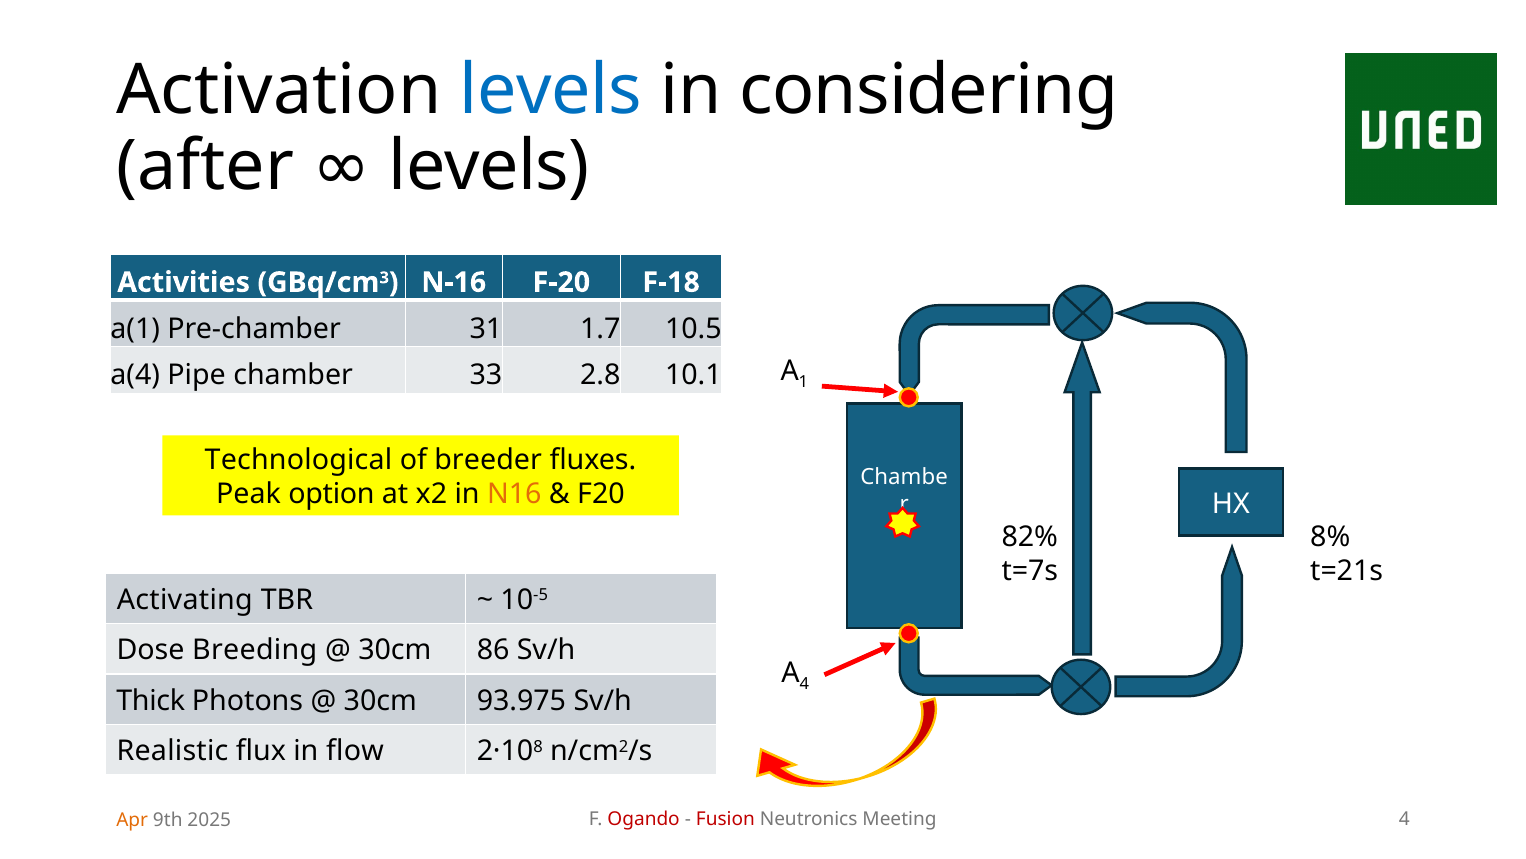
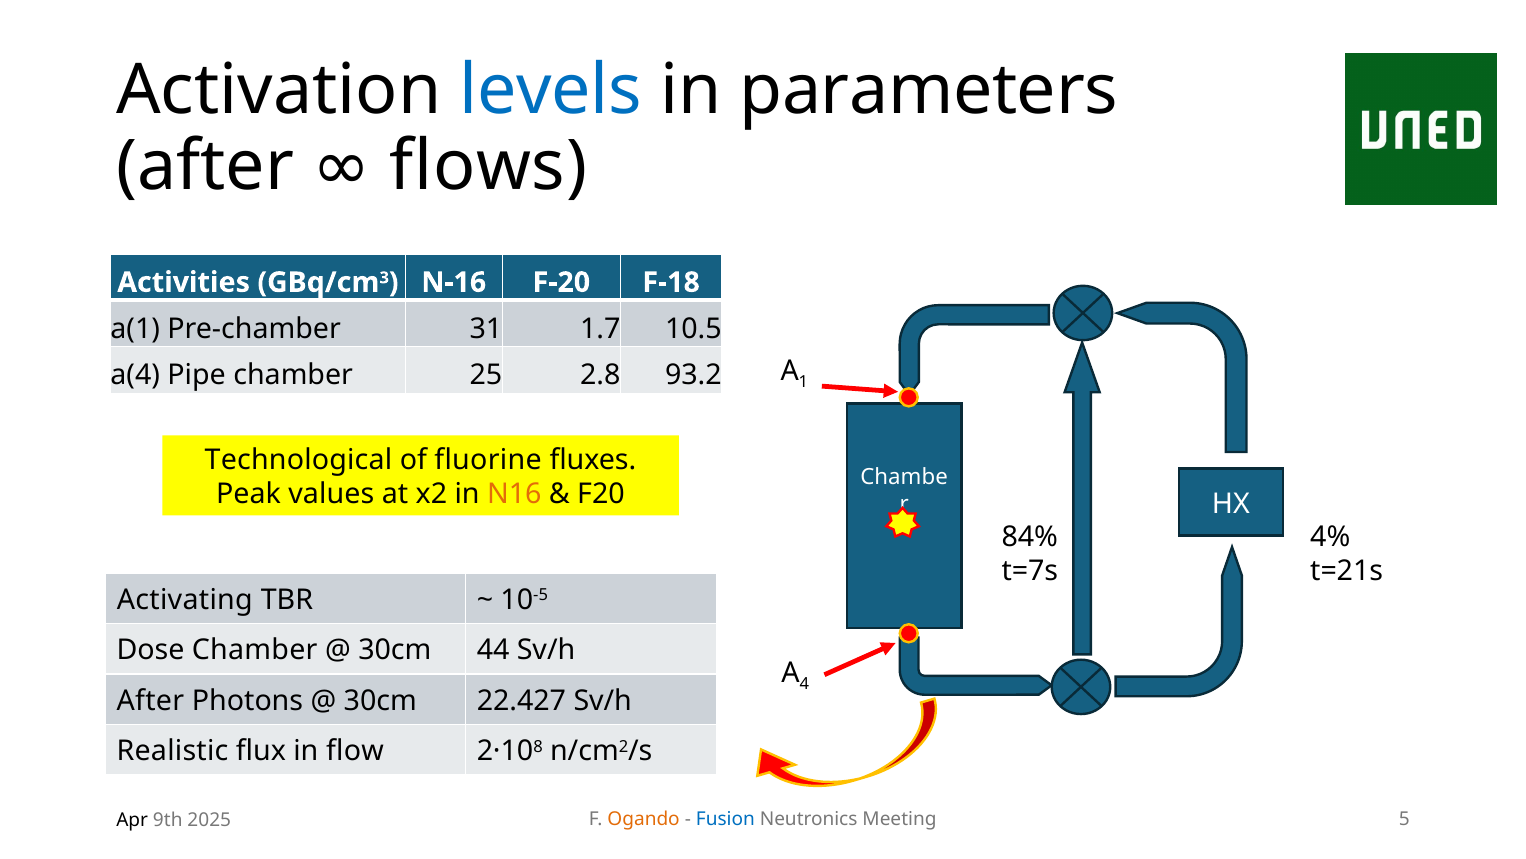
considering: considering -> parameters (929, 90)
after levels: levels -> flows (488, 166)
33: 33 -> 25 (486, 375)
10.1: 10.1 -> 93.2 (693, 375)
breeder: breeder -> fluorine (488, 460)
option: option -> values (331, 494)
82%: 82% -> 84% (1030, 537)
8%: 8% -> 4% (1330, 537)
Dose Breeding: Breeding -> Chamber (255, 650)
86: 86 -> 44 (493, 650)
Thick: Thick -> After (150, 700)
93.975: 93.975 -> 22.427 (521, 700)
Ogando colour: red -> orange (644, 818)
Fusion colour: red -> blue (725, 818)
Meeting 4: 4 -> 5 (1404, 818)
Apr colour: orange -> black (132, 820)
